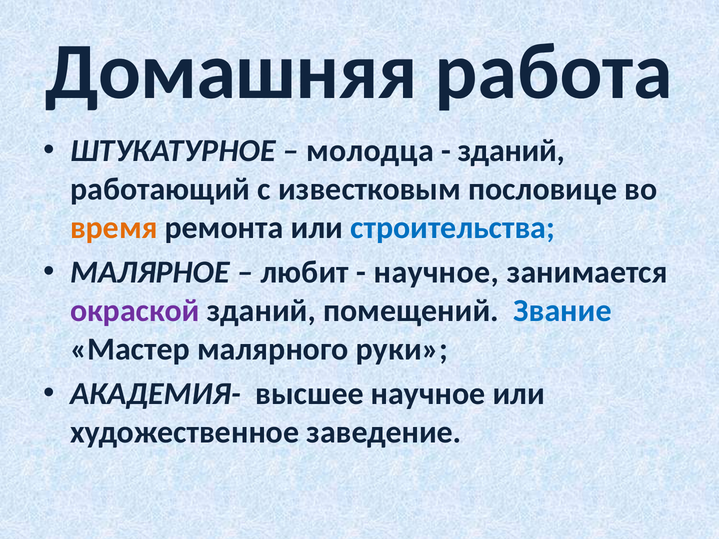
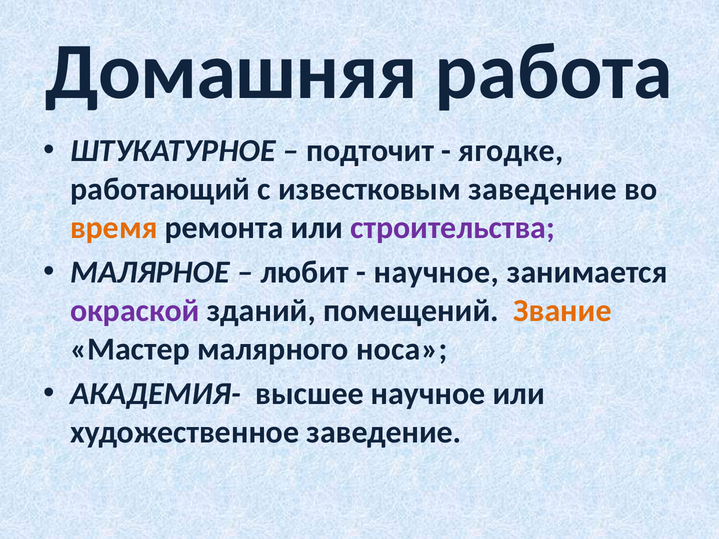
молодца: молодца -> подточит (370, 151)
зданий: зданий -> ягодке (511, 151)
известковым пословице: пословице -> заведение (543, 189)
строительства colour: blue -> purple (453, 228)
Звание colour: blue -> orange (563, 311)
руки: руки -> носа (402, 349)
